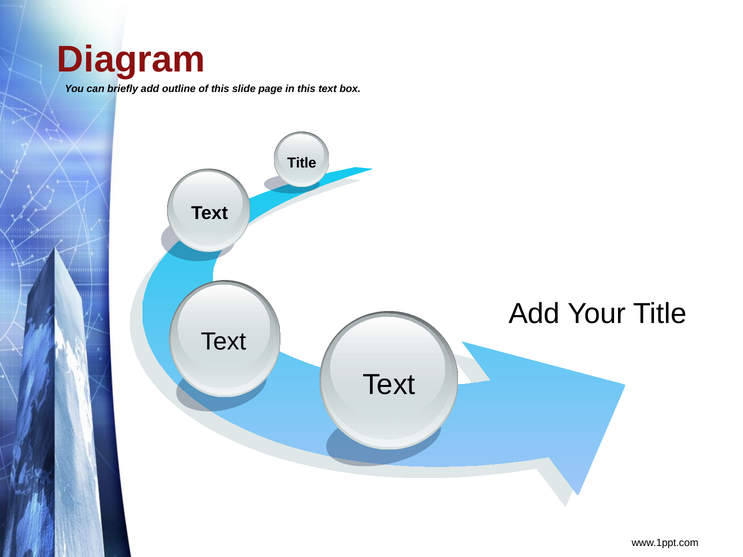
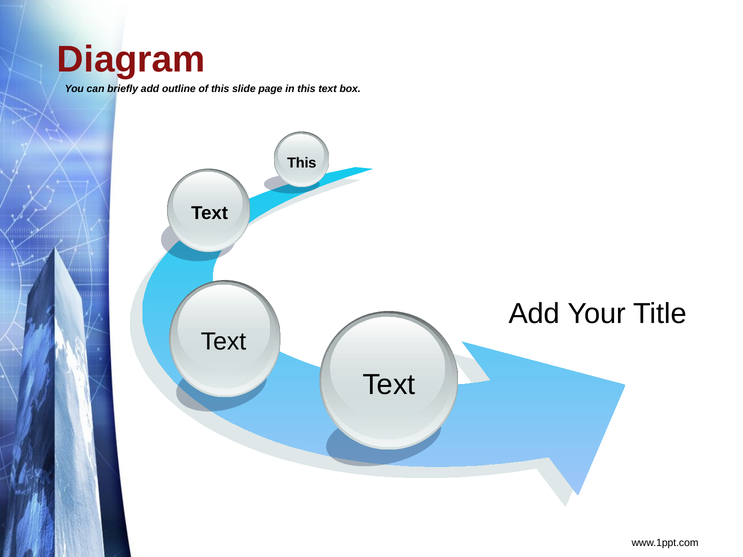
Title: Title -> This (302, 163)
